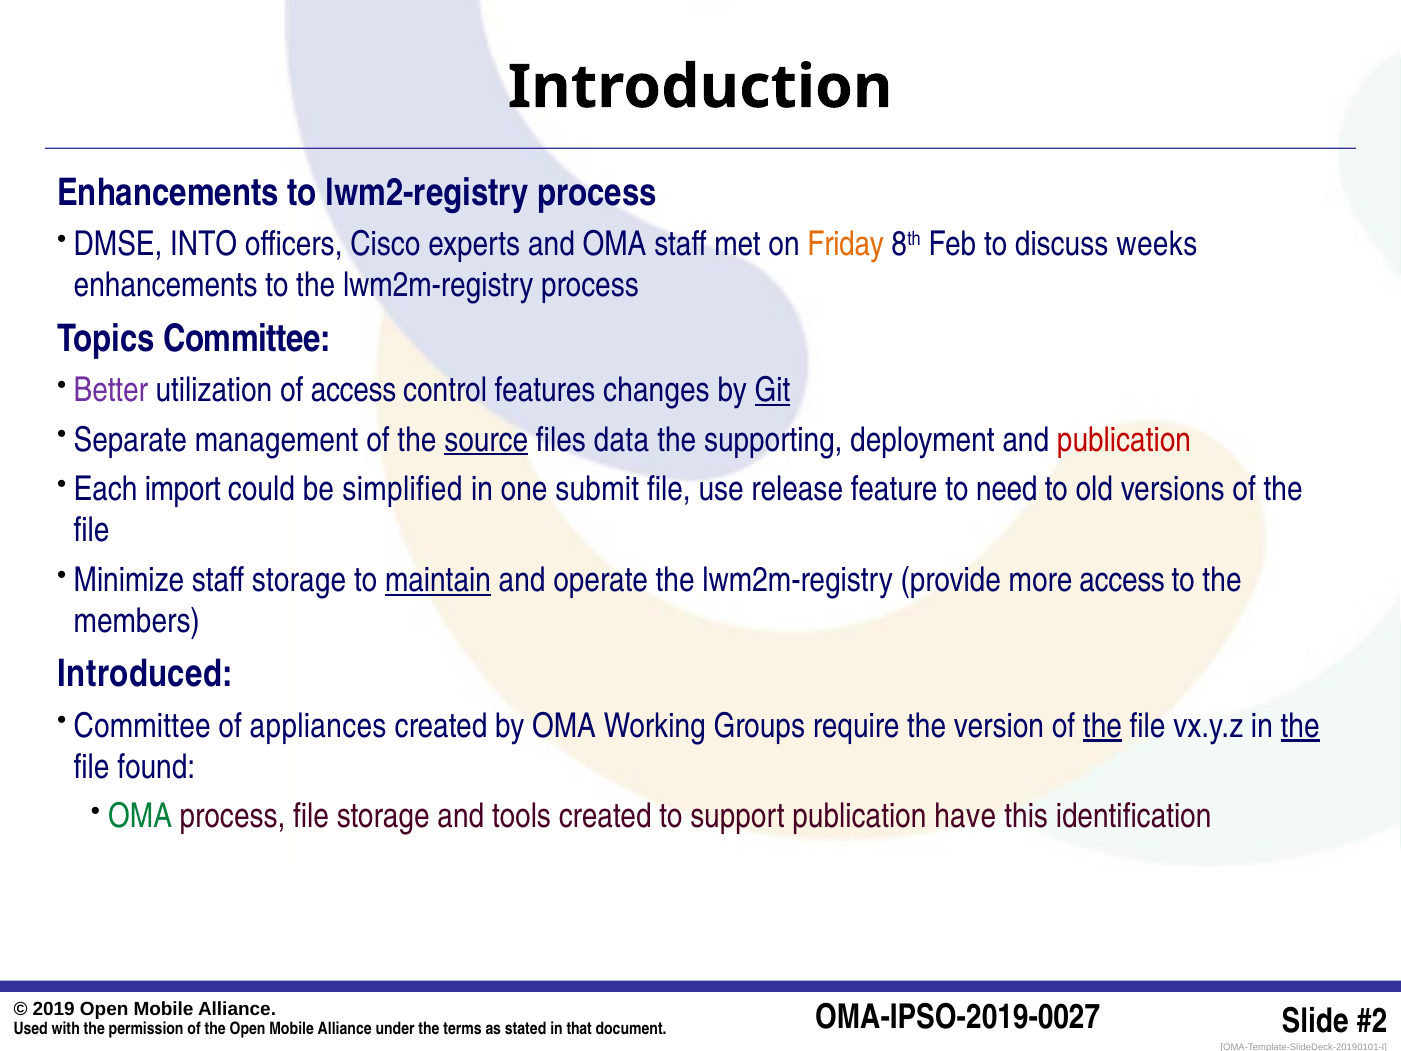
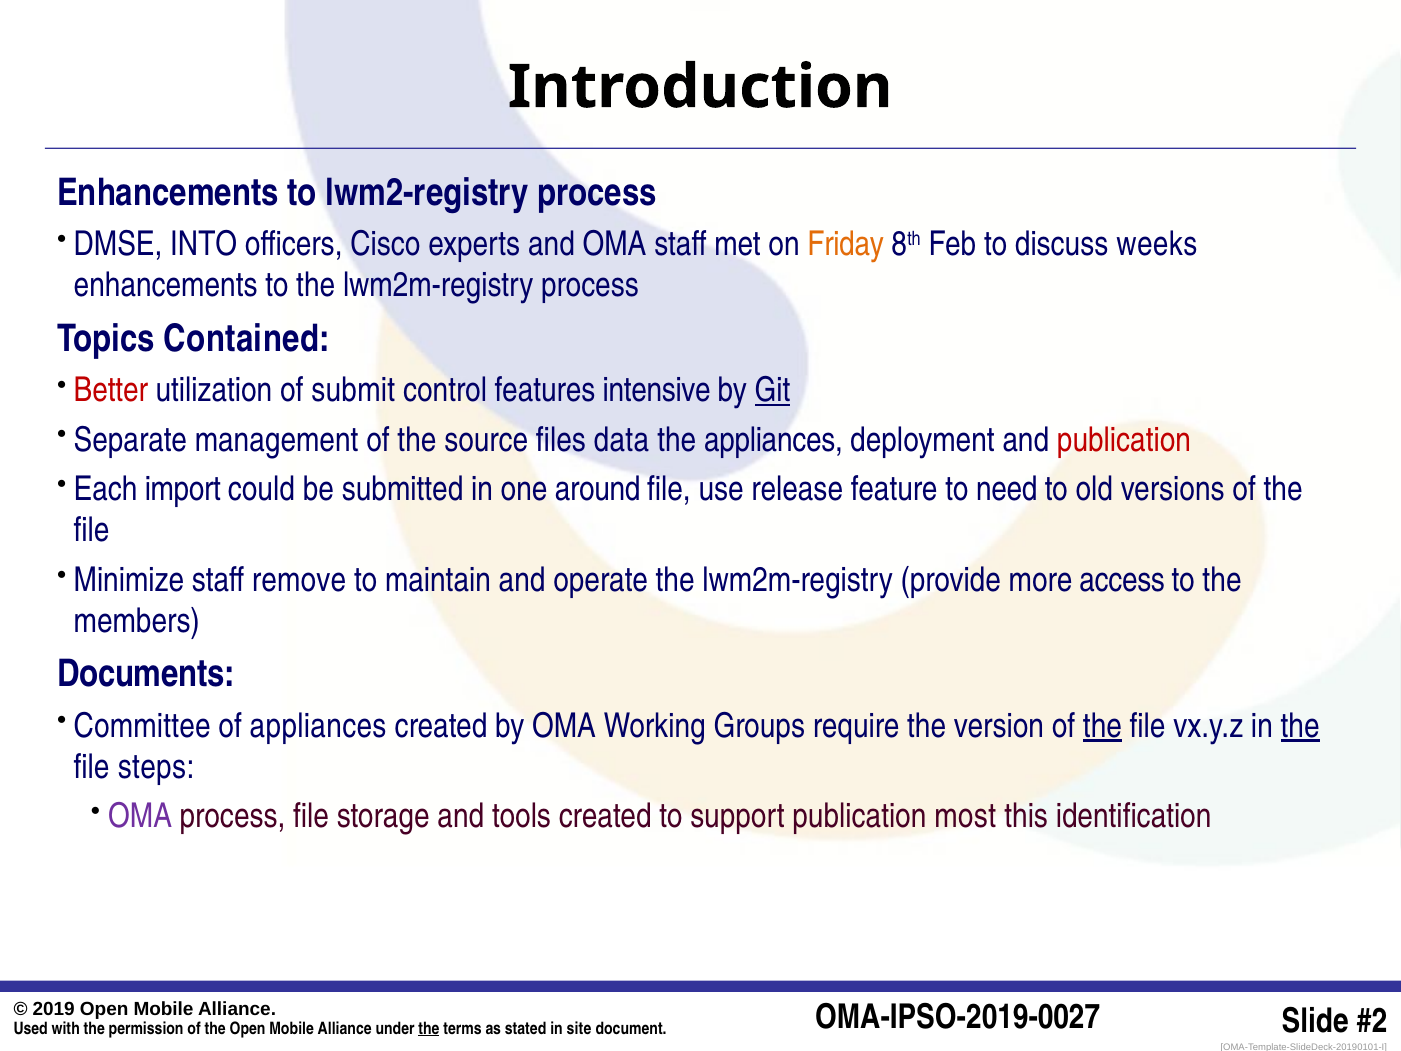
Topics Committee: Committee -> Contained (247, 338)
Better colour: purple -> red (111, 390)
of access: access -> submit (353, 390)
changes: changes -> intensive (657, 390)
source underline: present -> none (486, 440)
the supporting: supporting -> appliances (773, 440)
simplified: simplified -> submitted (403, 489)
submit: submit -> around (598, 489)
staff storage: storage -> remove (299, 580)
maintain underline: present -> none (438, 580)
Introduced: Introduced -> Documents (146, 674)
found: found -> steps (156, 767)
OMA colour: green -> purple (140, 816)
have: have -> most (965, 816)
the underline: none -> present (429, 1028)
that: that -> site (579, 1028)
